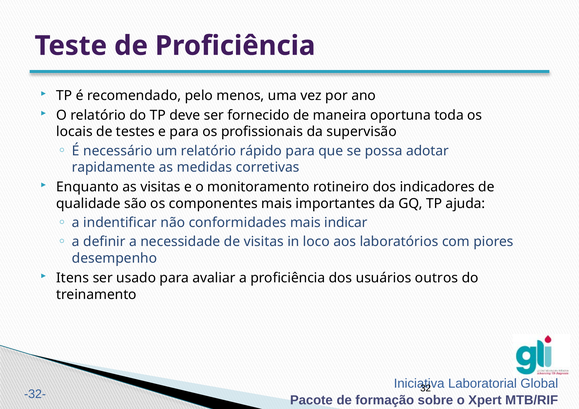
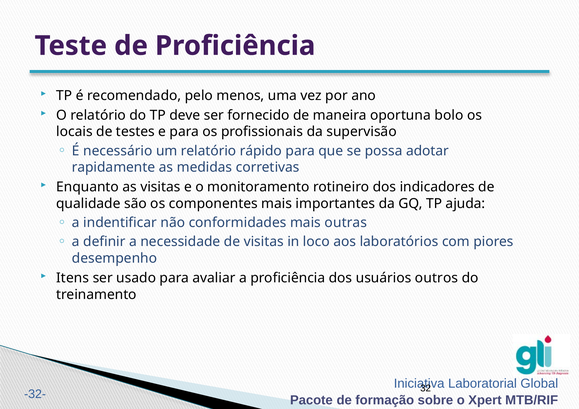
toda: toda -> bolo (449, 115)
indicar: indicar -> outras (346, 222)
